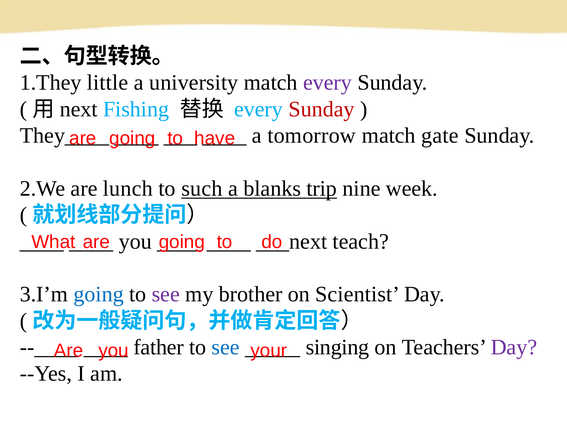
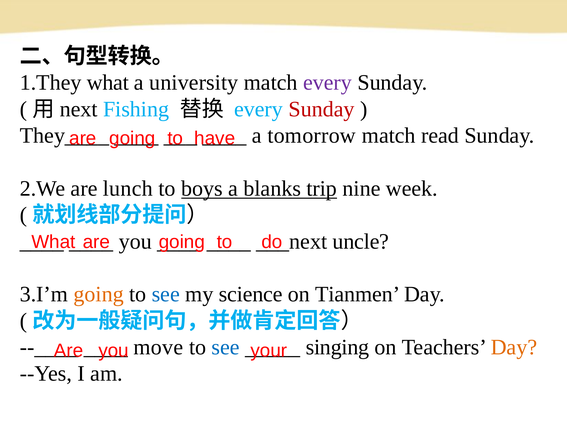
1.They little: little -> what (108, 83)
gate: gate -> read (440, 136)
such: such -> boys (202, 189)
teach: teach -> uncle (361, 242)
going colour: blue -> orange (99, 295)
see colour: purple -> blue (166, 295)
brother: brother -> science (251, 295)
Scientist: Scientist -> Tianmen (358, 295)
father: father -> move (158, 347)
Day colour: purple -> orange (514, 347)
